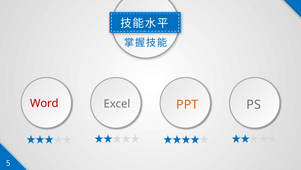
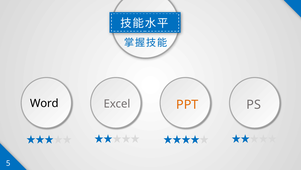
Word colour: red -> black (44, 103)
